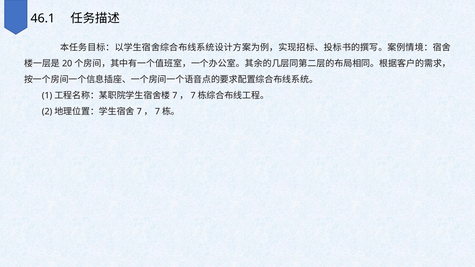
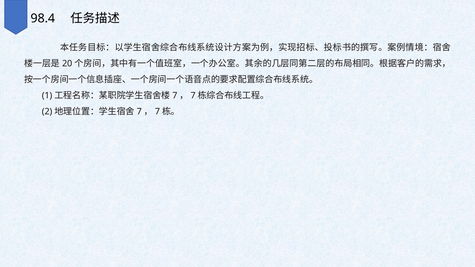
46.1: 46.1 -> 98.4 (43, 19)
